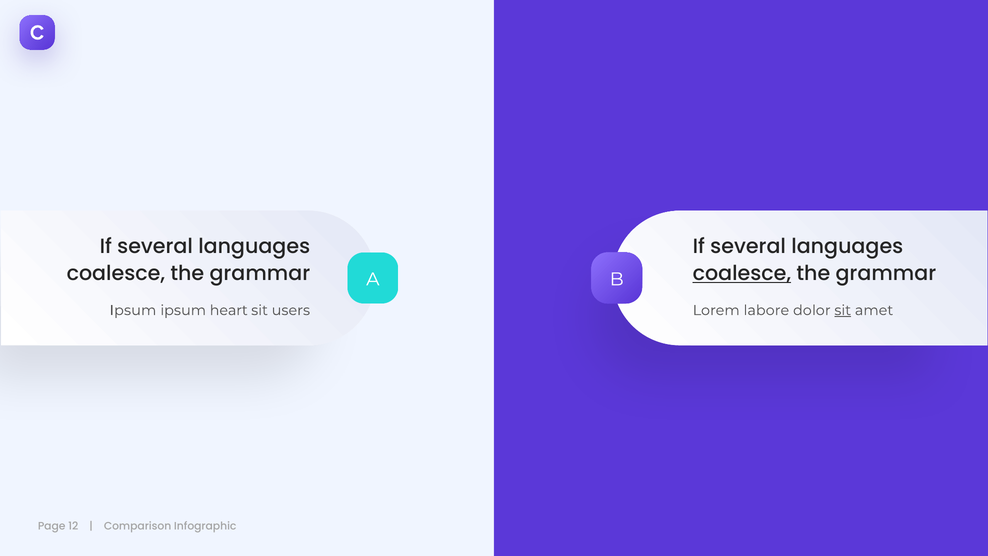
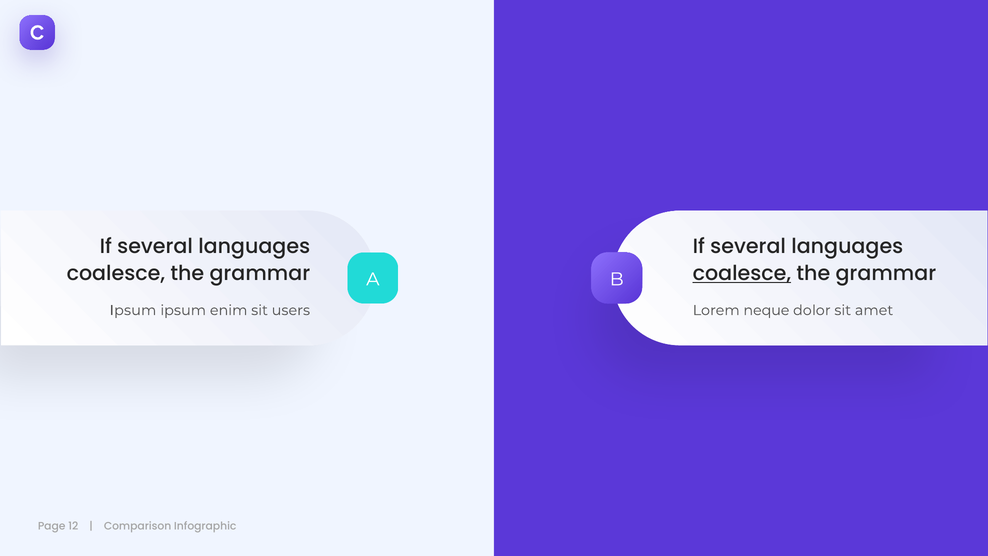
heart: heart -> enim (229, 310)
labore: labore -> neque (766, 310)
sit underline: present -> none (843, 310)
